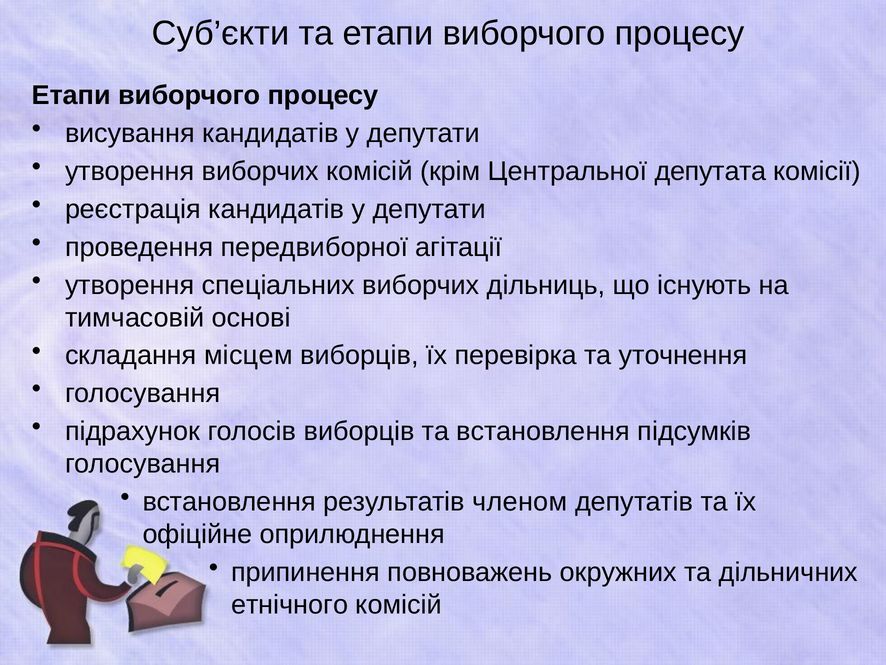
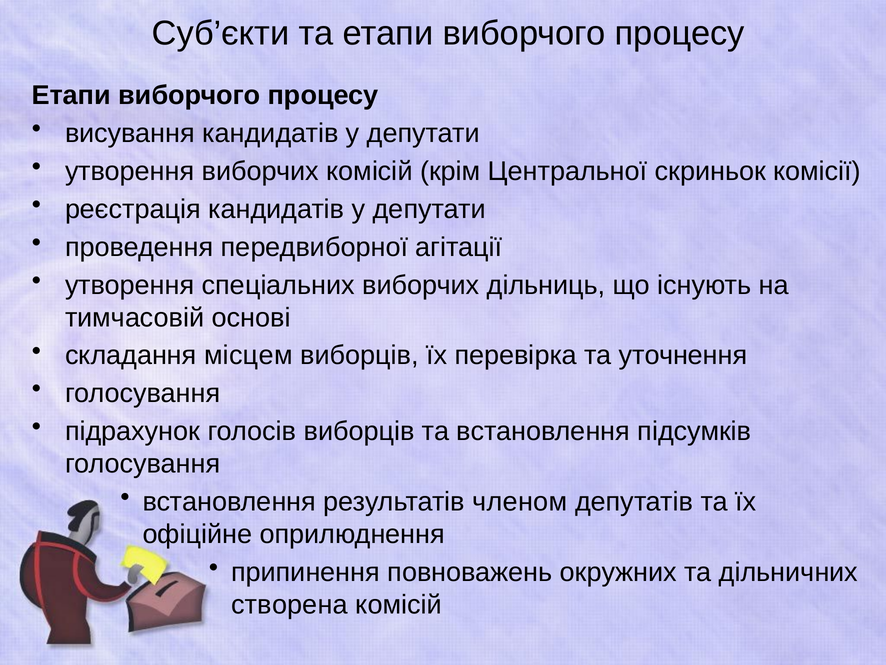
депутата: депутата -> скриньок (710, 171)
етнічного: етнічного -> створена (290, 604)
